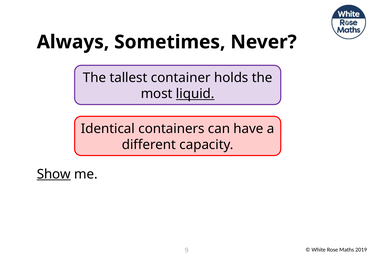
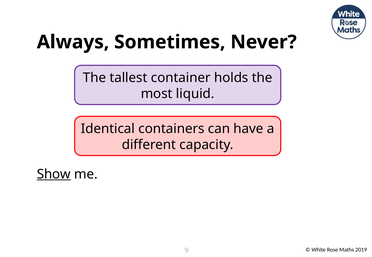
liquid underline: present -> none (195, 94)
